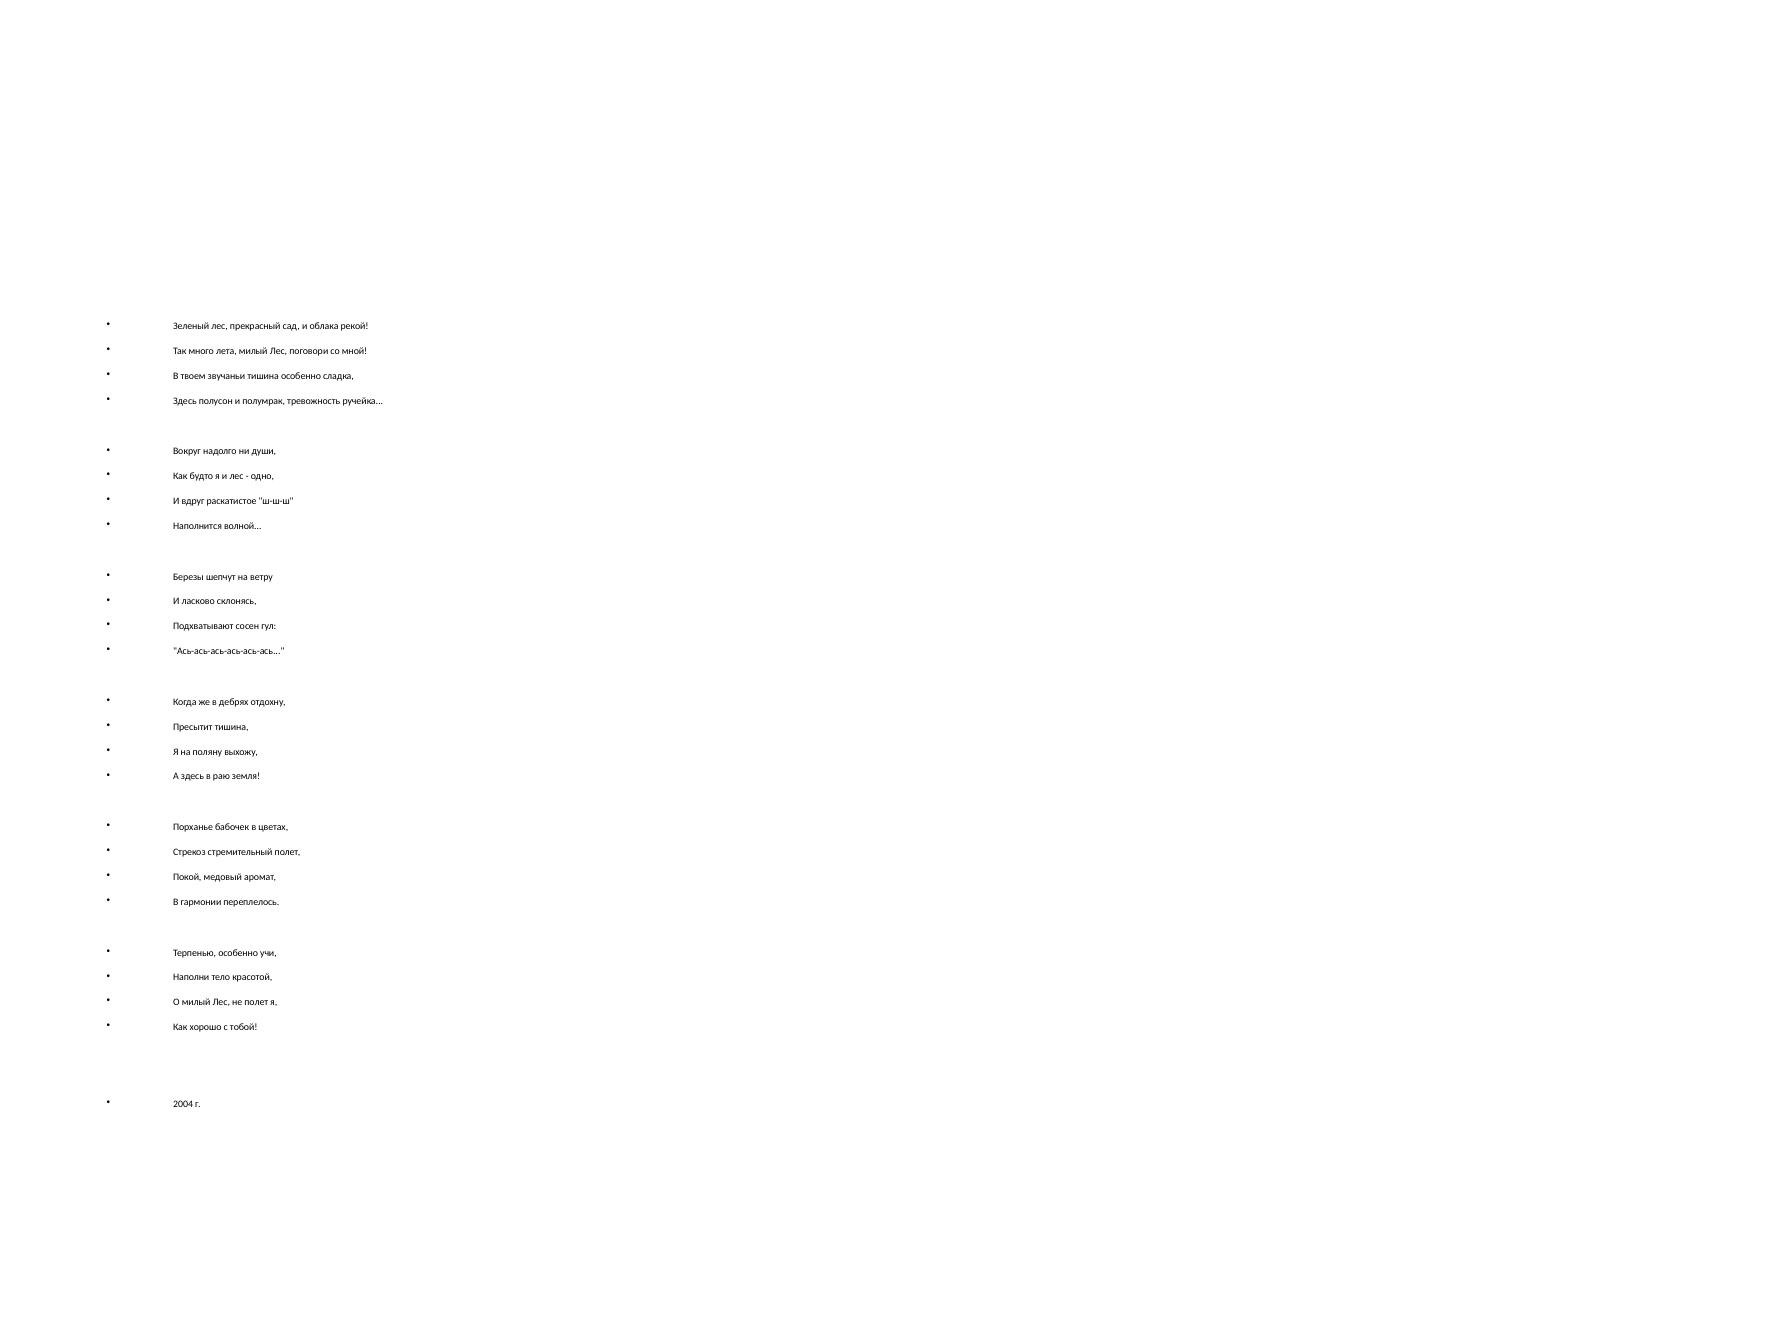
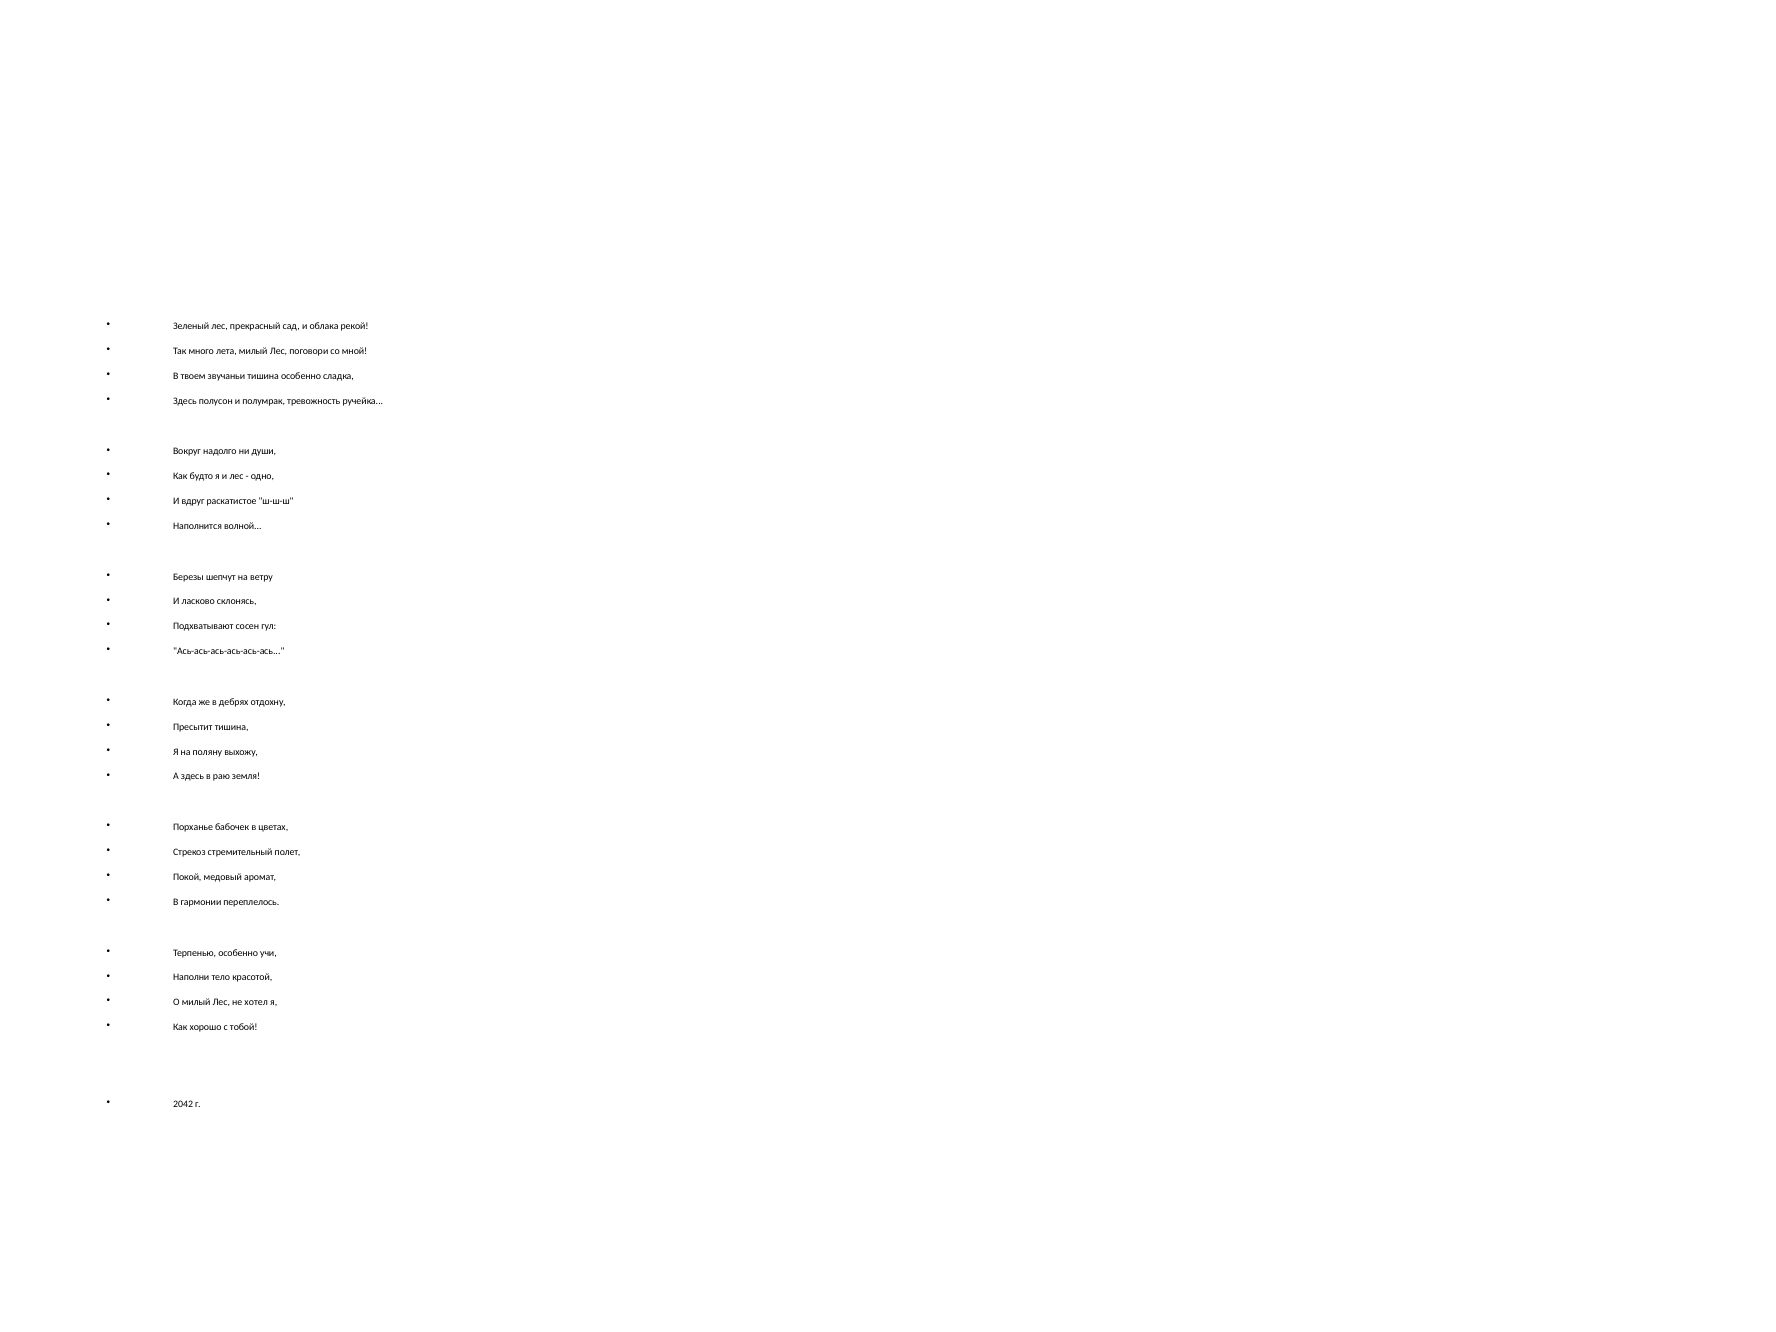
не полет: полет -> хотел (256, 1002)
2004: 2004 -> 2042 (183, 1104)
